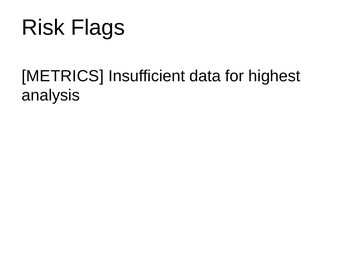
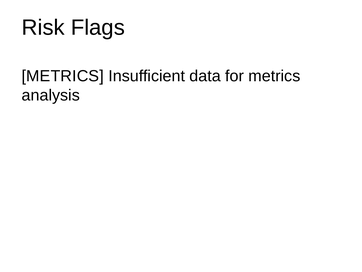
for highest: highest -> metrics (274, 76)
